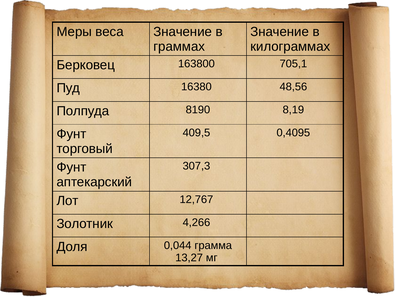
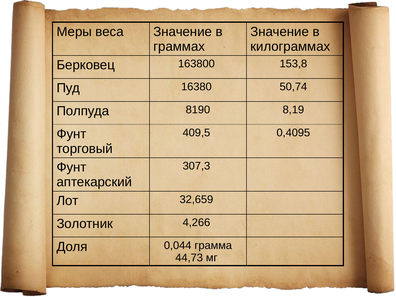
705,1: 705,1 -> 153,8 (293, 64)
48,56: 48,56 -> 50,74 (293, 87)
12,767: 12,767 -> 32,659 (196, 200)
13,27: 13,27 -> 44,73 (189, 258)
